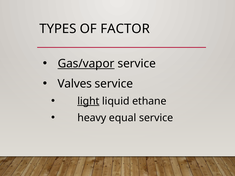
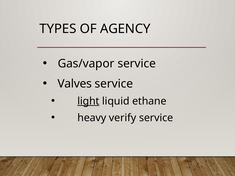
FACTOR: FACTOR -> AGENCY (125, 29)
Gas/vapor underline: present -> none (86, 64)
equal: equal -> verify (123, 118)
